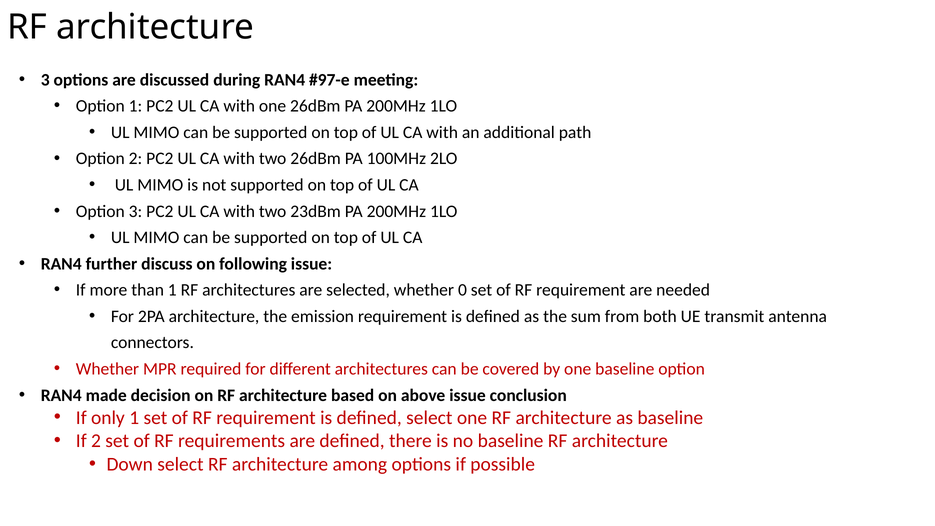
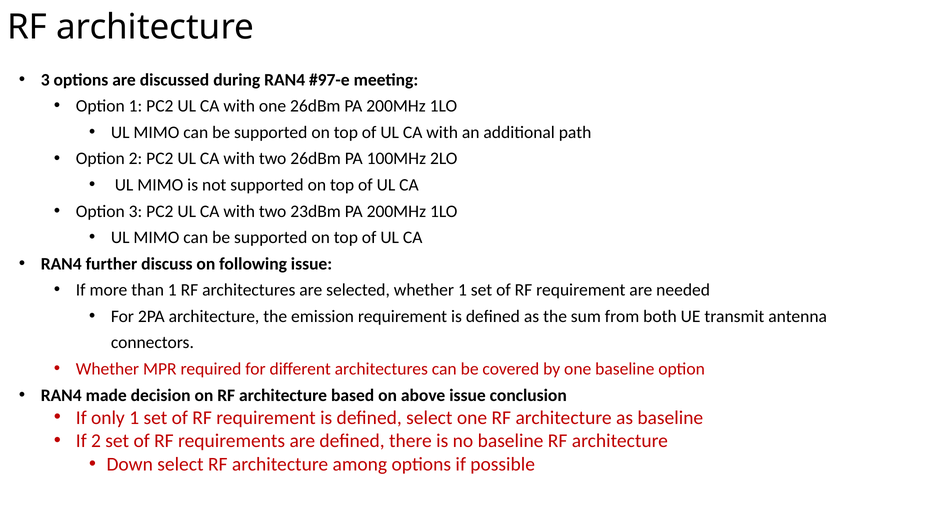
whether 0: 0 -> 1 (462, 290)
